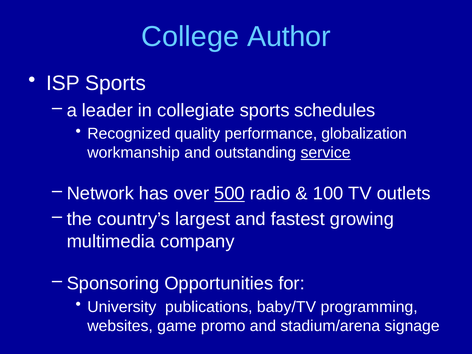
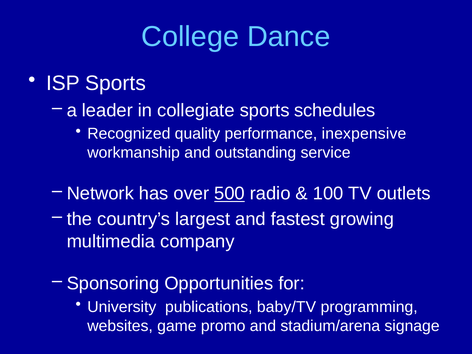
Author: Author -> Dance (289, 37)
globalization: globalization -> inexpensive (364, 134)
service underline: present -> none (326, 153)
